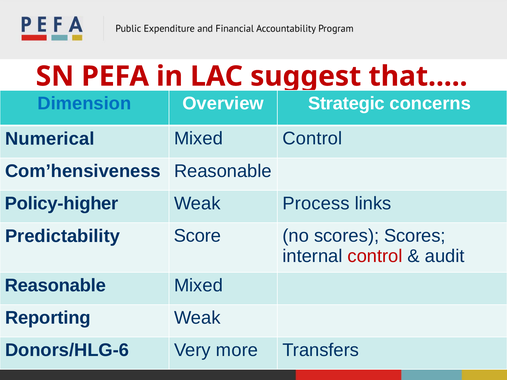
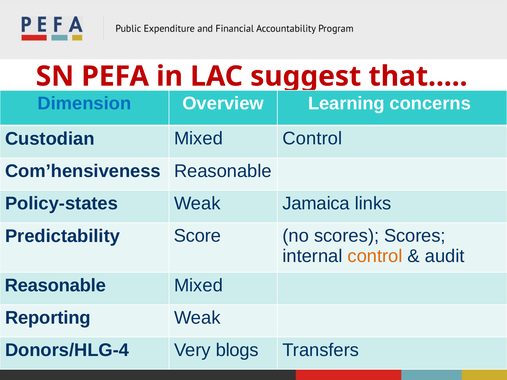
Strategic: Strategic -> Learning (346, 104)
Numerical: Numerical -> Custodian (50, 139)
Policy-higher: Policy-higher -> Policy-states (62, 204)
Process: Process -> Jamaica (316, 204)
control colour: red -> orange (375, 256)
Donors/HLG-6: Donors/HLG-6 -> Donors/HLG-4 (67, 350)
more: more -> blogs (237, 350)
